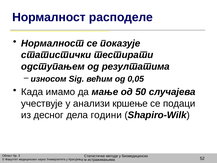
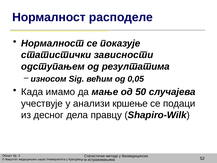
тестирати: тестирати -> зависности (124, 55)
години: години -> правцу (106, 115)
